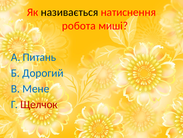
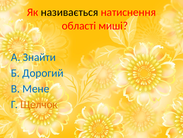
робота: робота -> області (79, 26)
Питань: Питань -> Знайти (39, 57)
Щелчок colour: red -> orange (39, 104)
